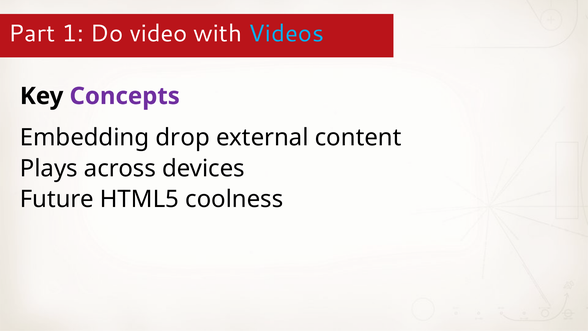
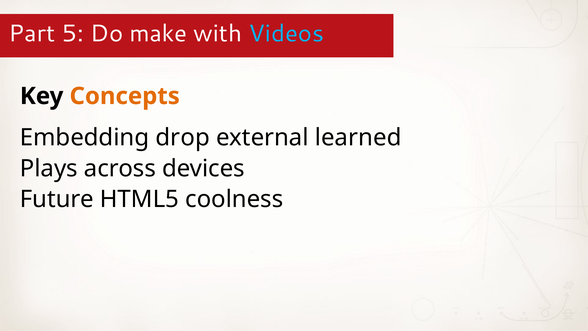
1: 1 -> 5 (73, 34)
video: video -> make (158, 34)
Concepts colour: purple -> orange (125, 96)
content: content -> learned (358, 138)
